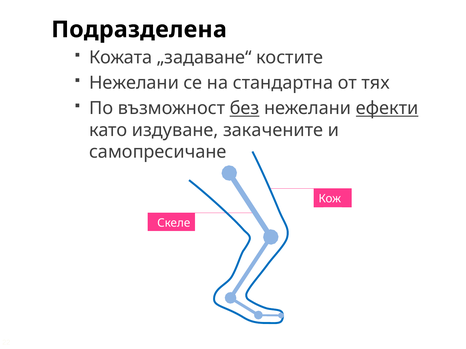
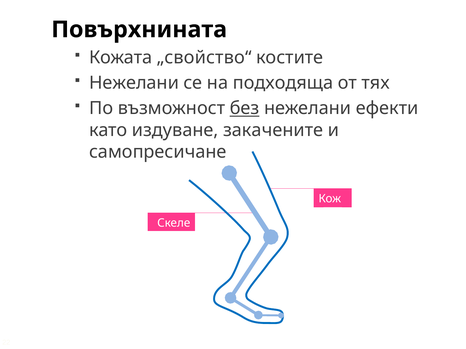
Подразделенa: Подразделенa -> Повърхнината (139, 30)
„задаване“: „задаване“ -> „свойство“ (204, 58)
стандартна: стандартна -> подходяща (283, 83)
ефекти underline: present -> none (387, 109)
